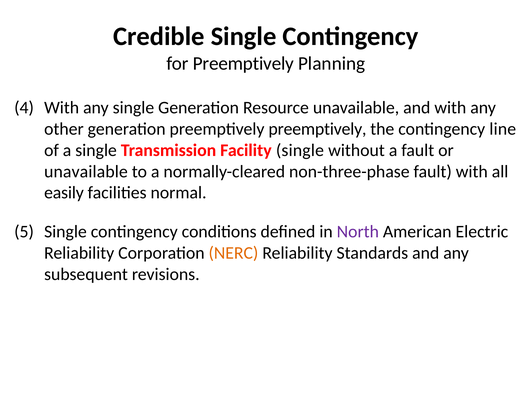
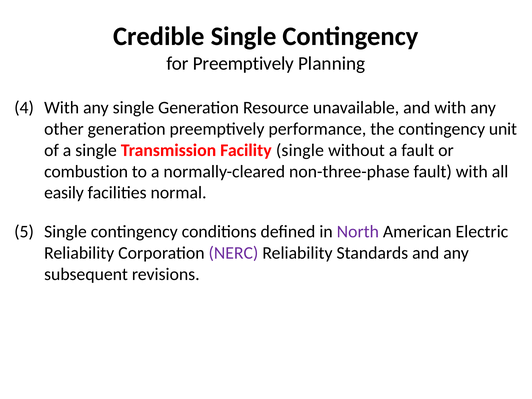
preemptively preemptively: preemptively -> performance (317, 129)
line: line -> unit (503, 129)
unavailable: unavailable -> combustion (86, 171)
NERC colour: orange -> purple (233, 253)
